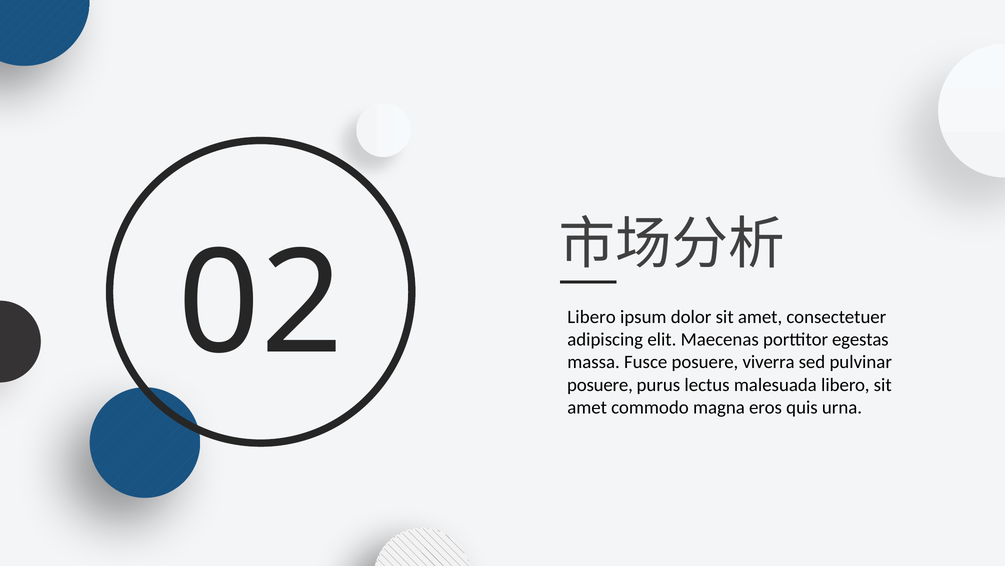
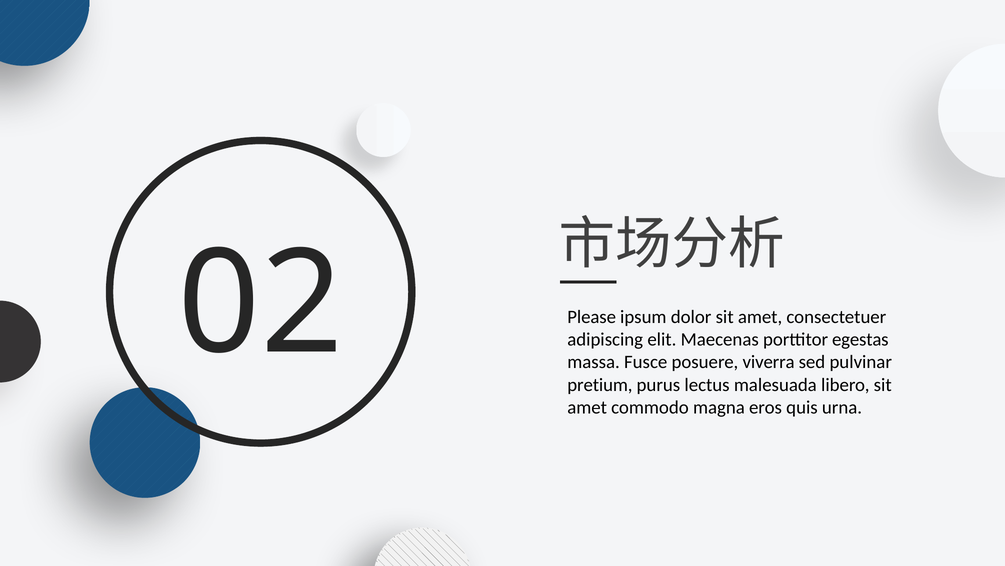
Libero: Libero -> Please (592, 317)
posuere: posuere -> pretium (600, 384)
